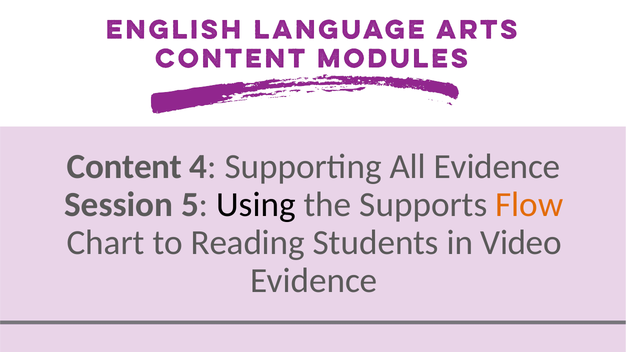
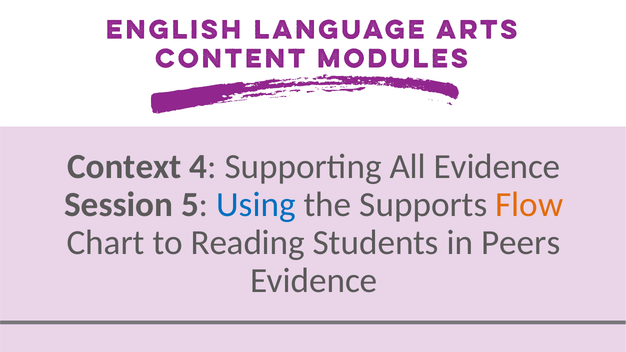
Content: Content -> Context (124, 167)
Using colour: black -> blue (256, 205)
Video: Video -> Peers (521, 243)
